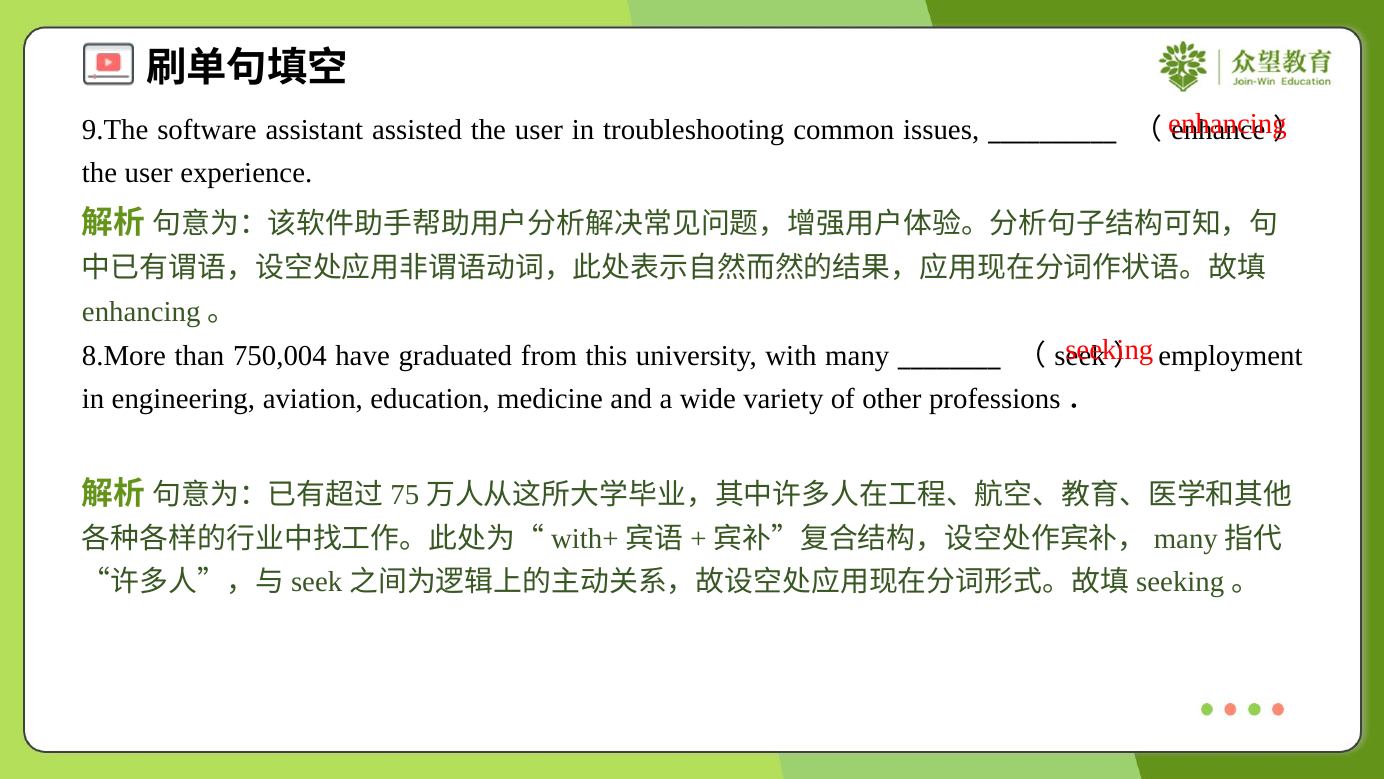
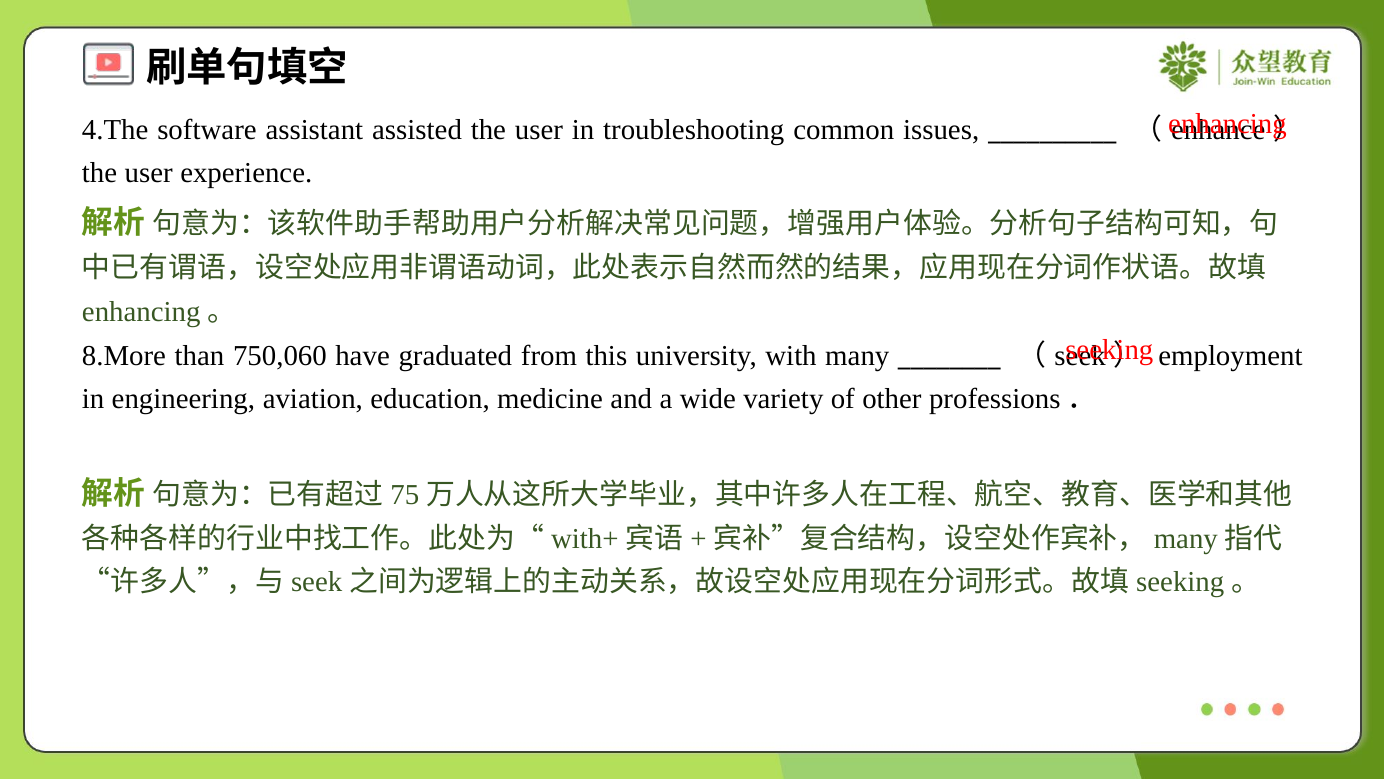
9.The: 9.The -> 4.The (115, 130)
750,004: 750,004 -> 750,060 (280, 356)
